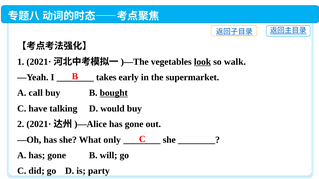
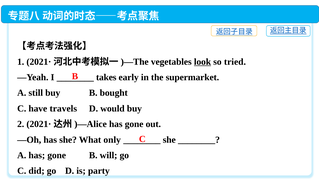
walk: walk -> tried (235, 62)
call: call -> still (36, 93)
bought underline: present -> none (114, 93)
talking: talking -> travels (63, 109)
